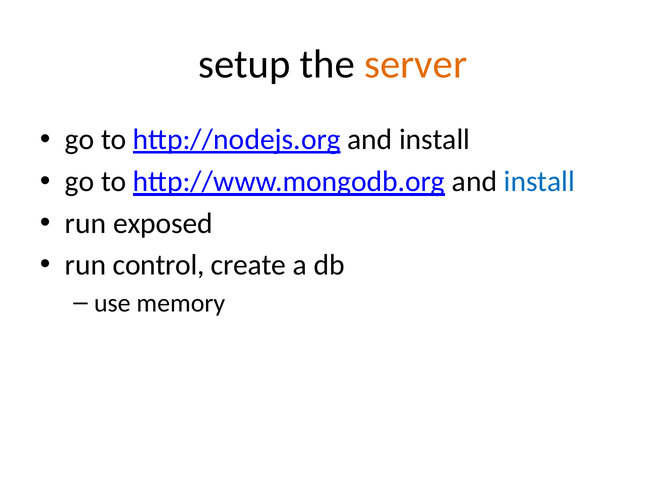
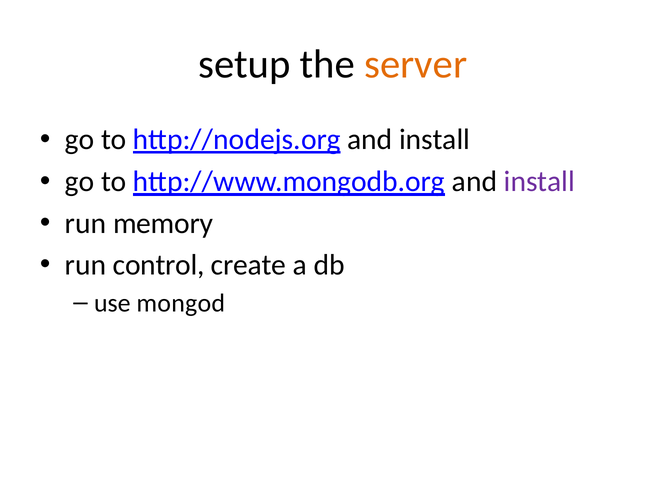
install colour: blue -> purple (539, 182)
exposed: exposed -> memory (163, 224)
memory: memory -> mongod (181, 304)
